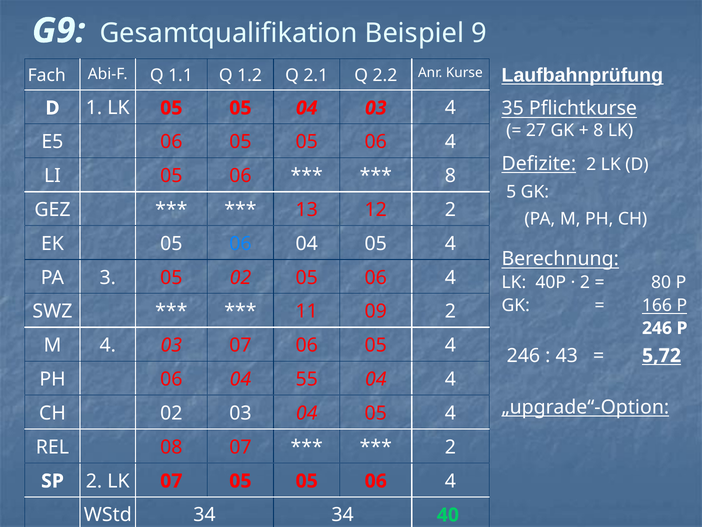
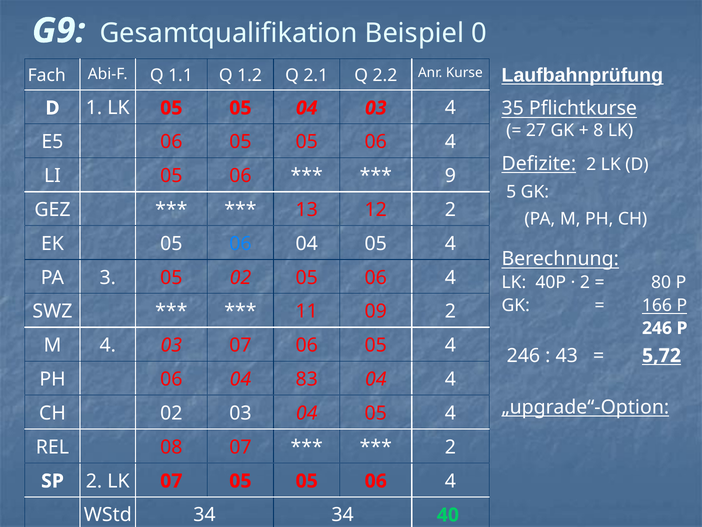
9: 9 -> 0 (479, 33)
8: 8 -> 9 (450, 176)
55: 55 -> 83 (307, 379)
